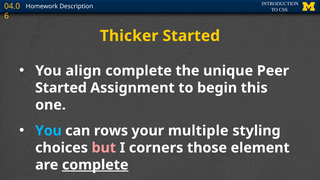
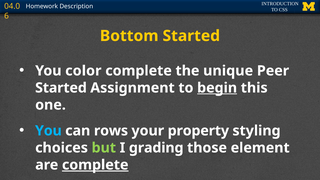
Thicker: Thicker -> Bottom (129, 36)
align: align -> color (83, 71)
begin underline: none -> present (217, 88)
multiple: multiple -> property (198, 131)
but colour: pink -> light green (104, 148)
corners: corners -> grading (156, 148)
